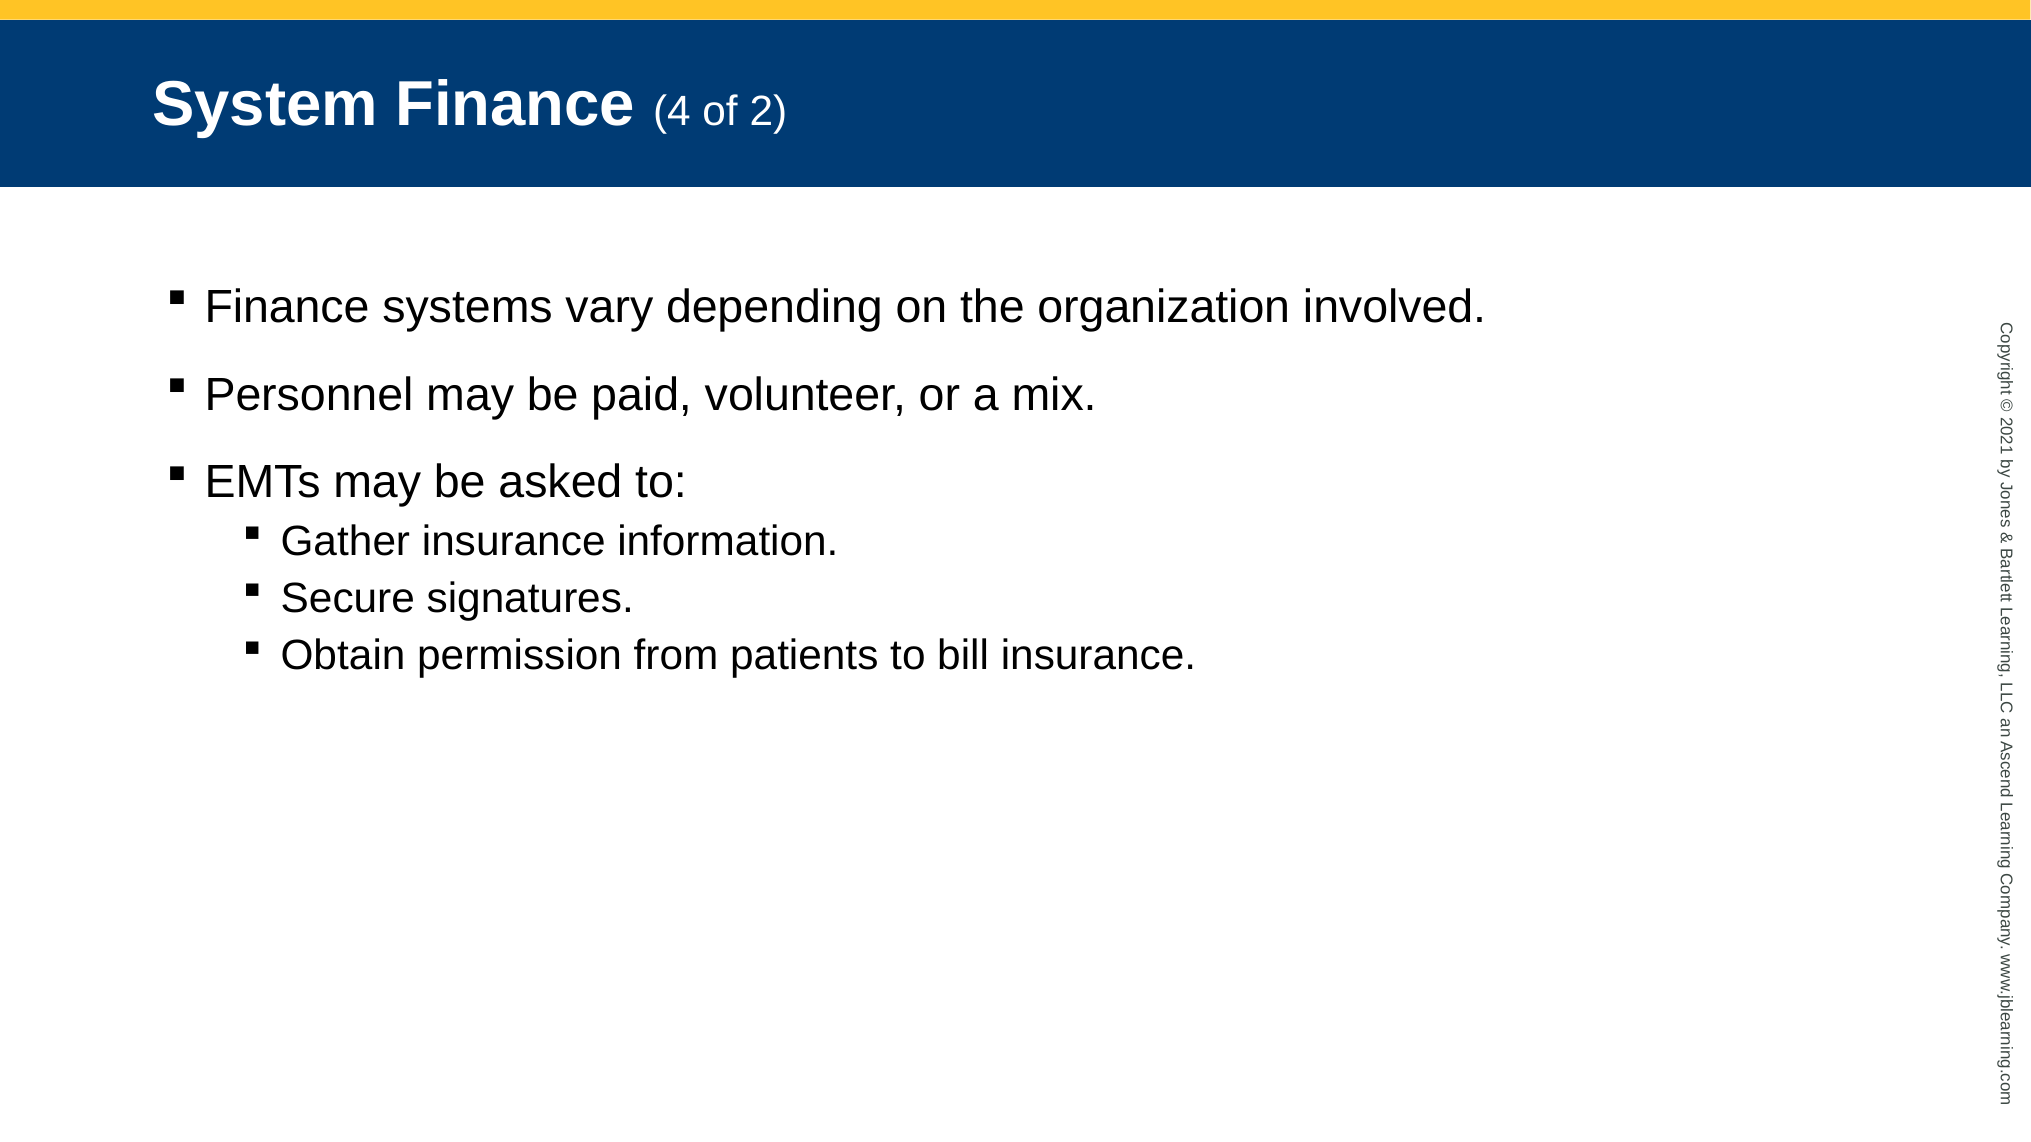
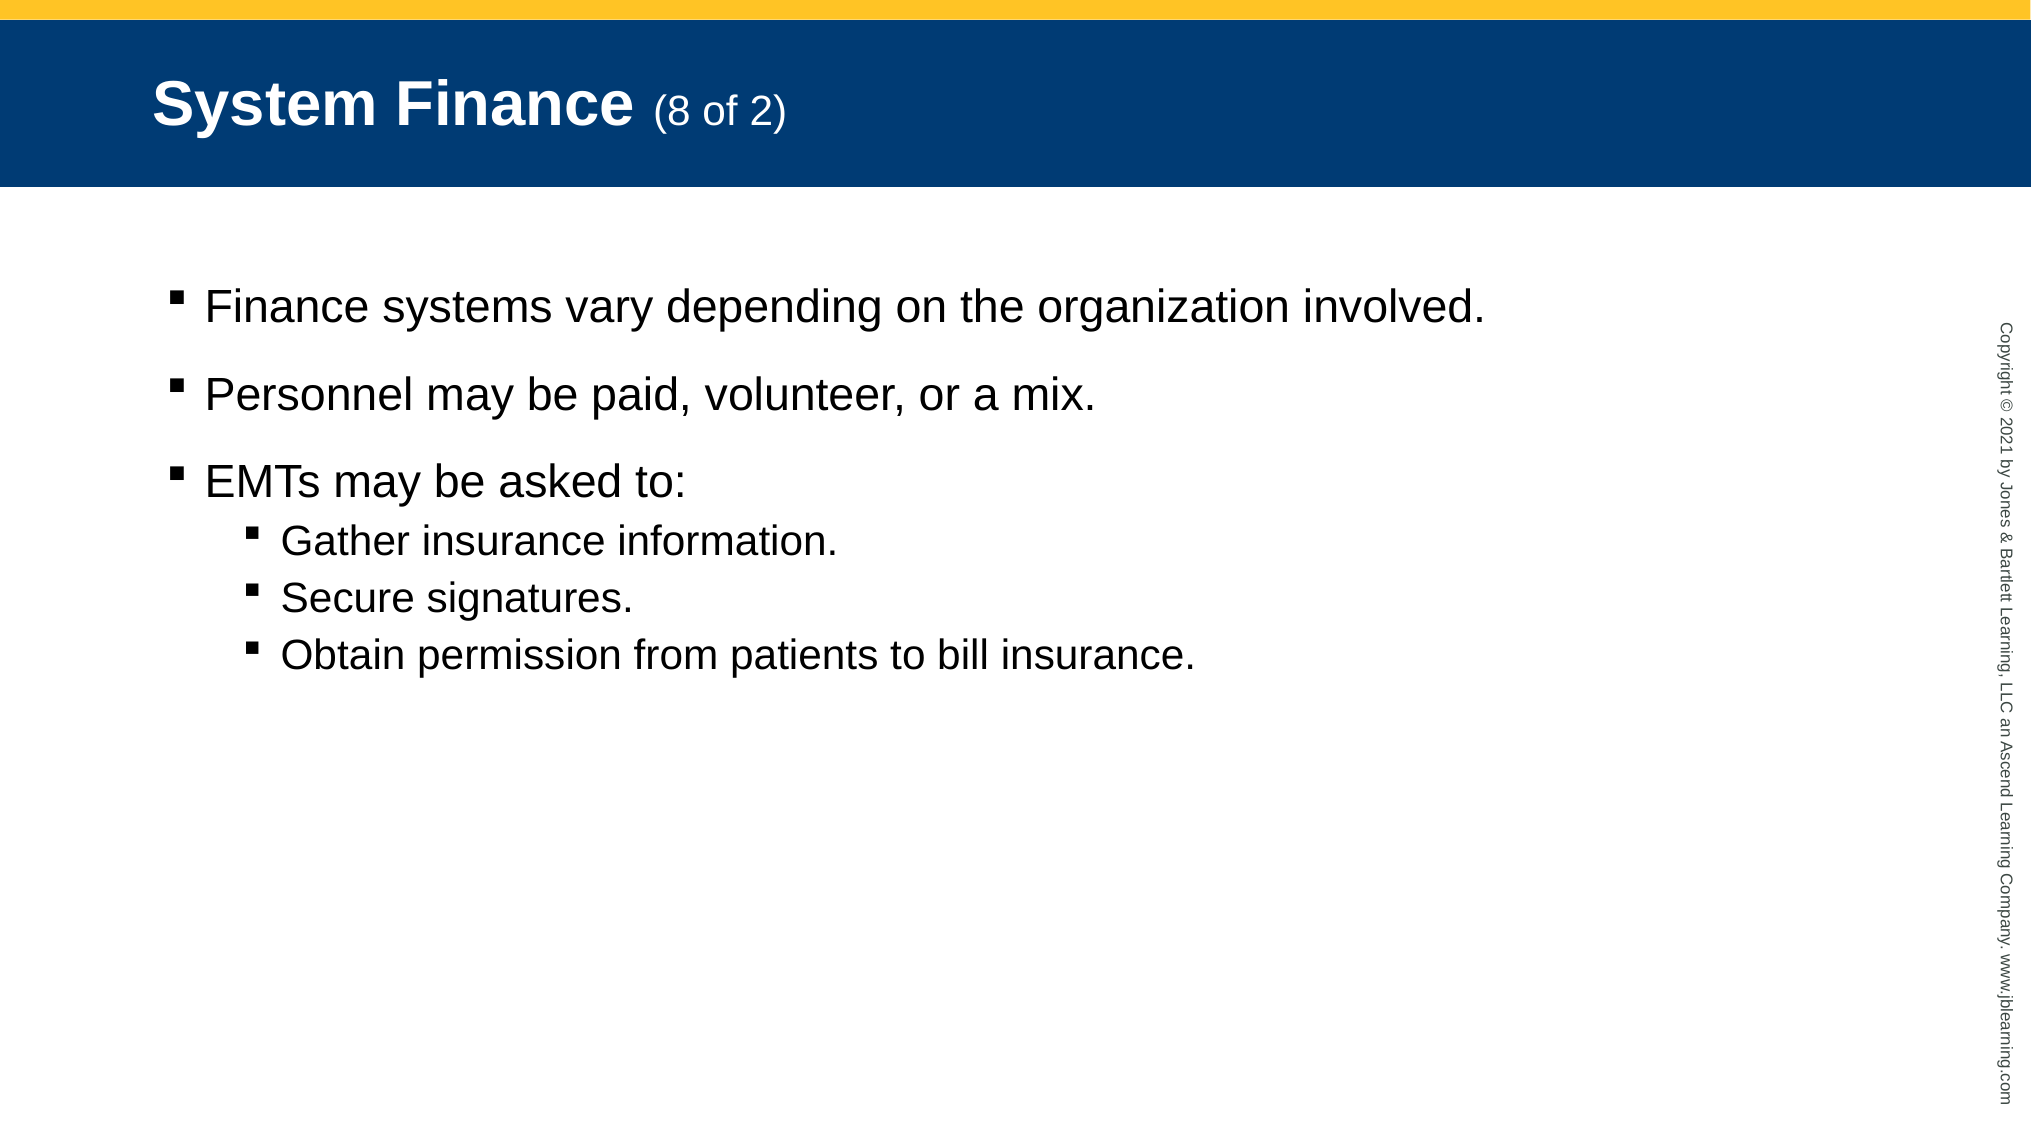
4: 4 -> 8 (672, 111)
